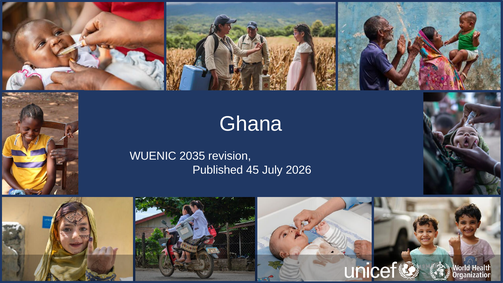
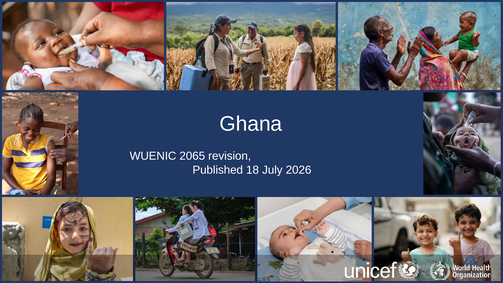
2035: 2035 -> 2065 (192, 156)
45: 45 -> 18 (253, 170)
